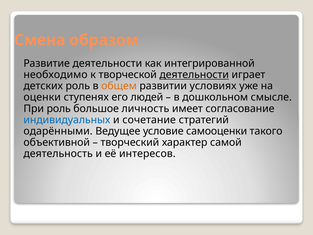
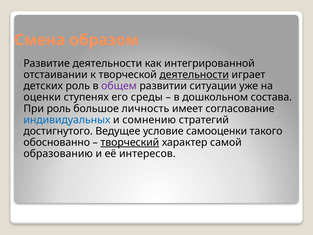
необходимо: необходимо -> отстаивании (56, 75)
общем colour: orange -> purple (119, 86)
условиях: условиях -> ситуации (213, 86)
людей: людей -> среды (147, 97)
смысле: смысле -> состава (271, 97)
сочетание: сочетание -> сомнению (149, 120)
одарёнными: одарёнными -> достигнутого (58, 131)
объективной: объективной -> обоснованно (57, 142)
творческий underline: none -> present (130, 142)
деятельность: деятельность -> образованию (58, 154)
